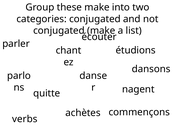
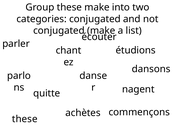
verbs: verbs -> these (25, 119)
